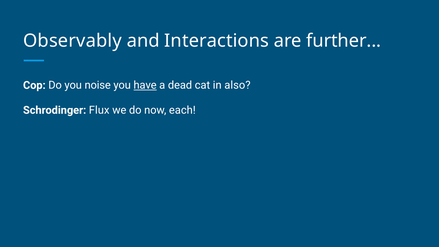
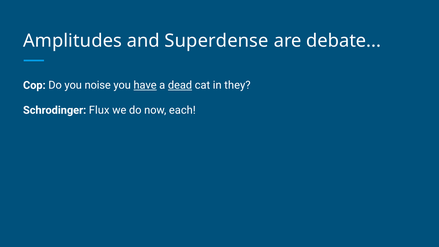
Observably: Observably -> Amplitudes (72, 41)
Interactions: Interactions -> Superdense (217, 41)
further: further -> debate (344, 41)
dead underline: none -> present (180, 85)
also: also -> they (237, 85)
